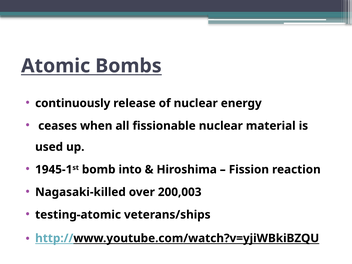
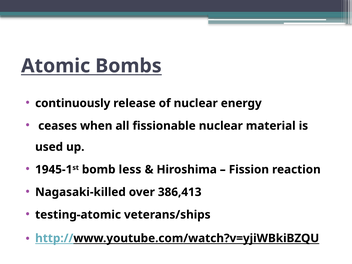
into: into -> less (130, 170)
200,003: 200,003 -> 386,413 (180, 192)
